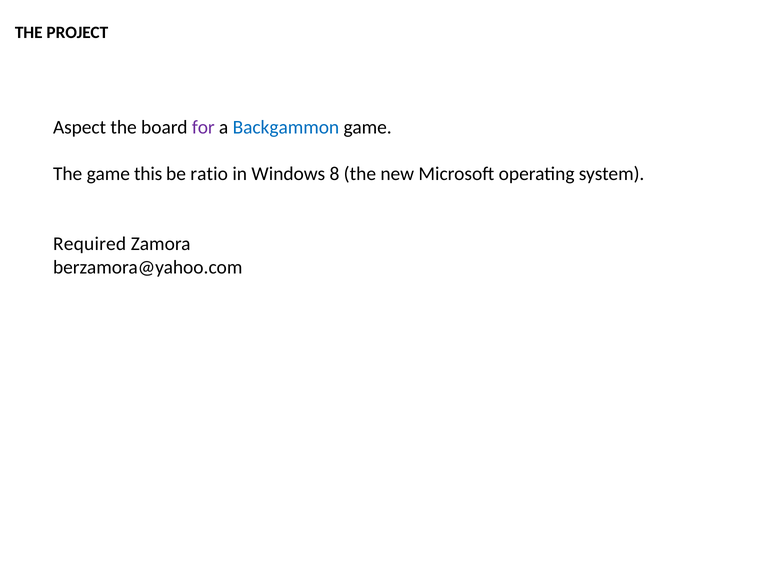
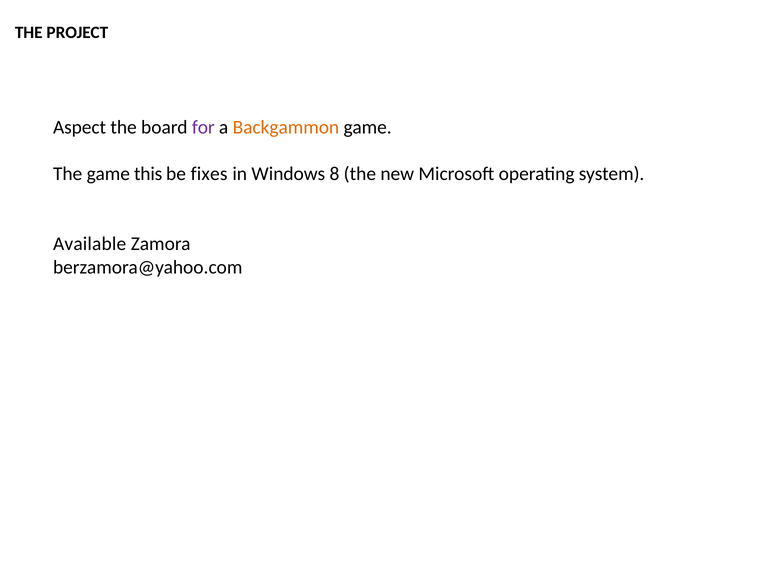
Backgammon colour: blue -> orange (286, 127)
ratio: ratio -> fixes (209, 174)
Required: Required -> Available (90, 244)
